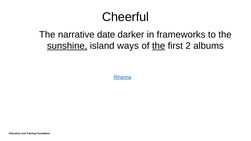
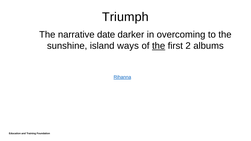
Cheerful: Cheerful -> Triumph (125, 17)
frameworks: frameworks -> overcoming (181, 35)
sunshine underline: present -> none (67, 46)
